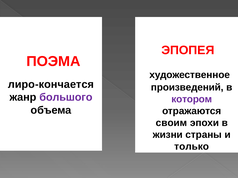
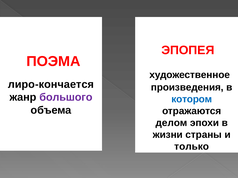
произведений: произведений -> произведения (187, 88)
котором colour: purple -> blue (192, 99)
своим: своим -> делом (171, 123)
